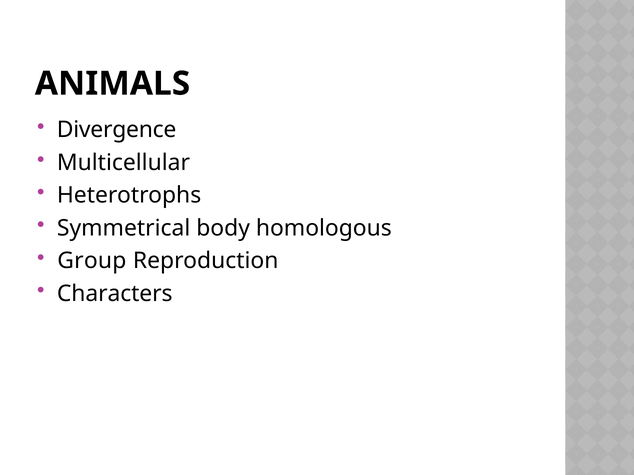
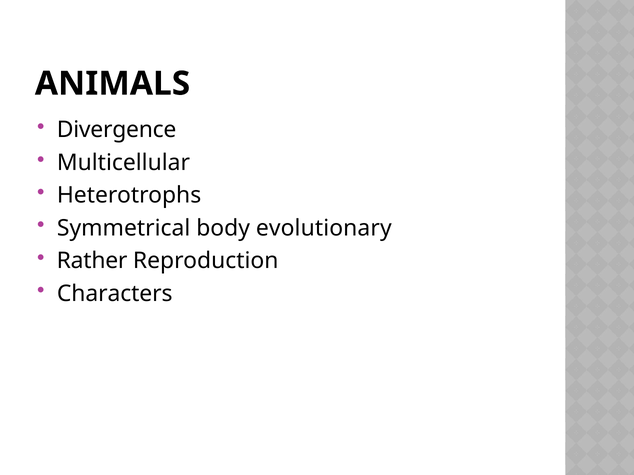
homologous: homologous -> evolutionary (324, 228)
Group: Group -> Rather (92, 261)
